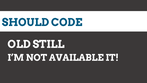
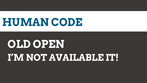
SHOULD: SHOULD -> HUMAN (26, 22)
STILL: STILL -> OPEN (49, 44)
